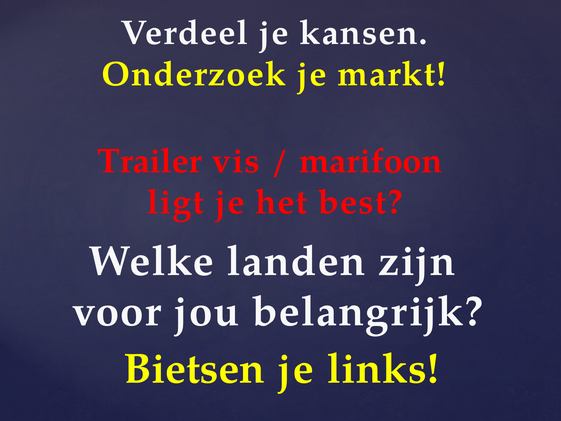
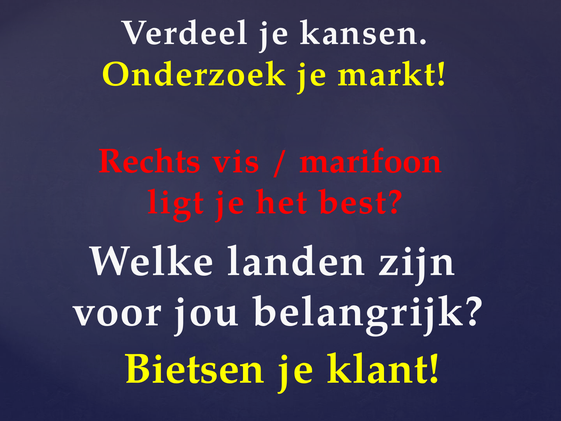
Trailer: Trailer -> Rechts (150, 161)
links: links -> klant (383, 369)
